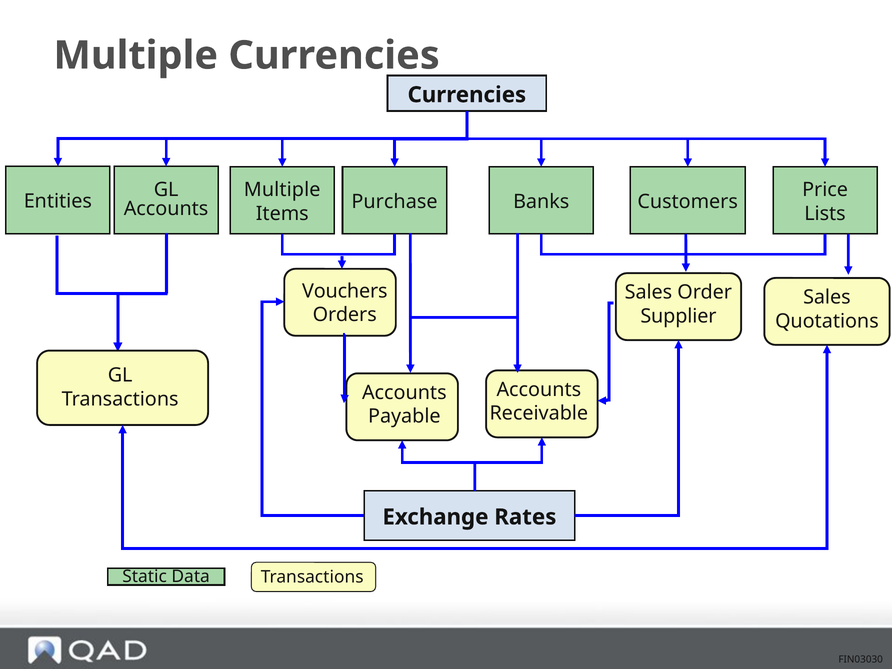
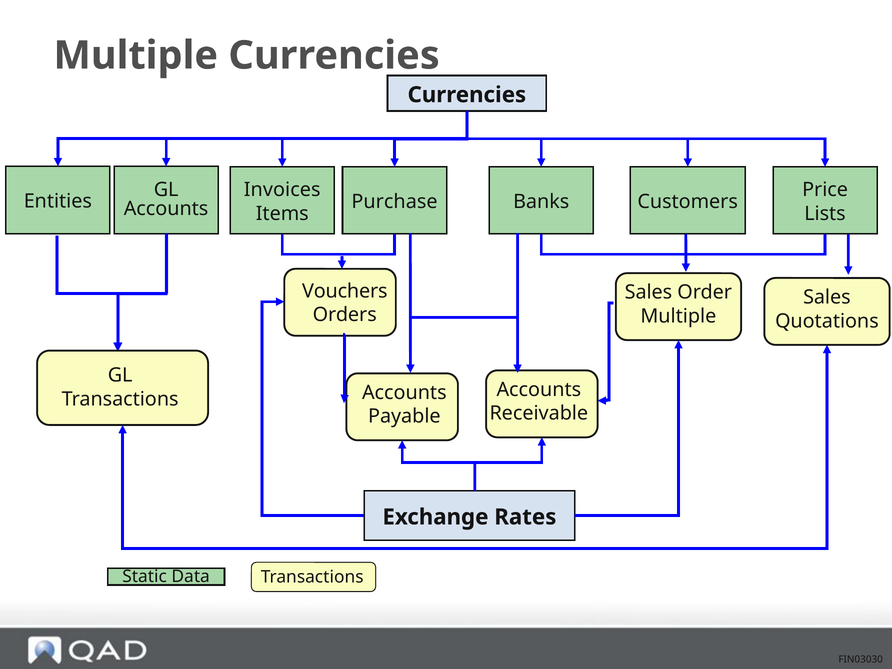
Multiple: Multiple -> Invoices (282, 190)
Supplier: Supplier -> Multiple (678, 316)
